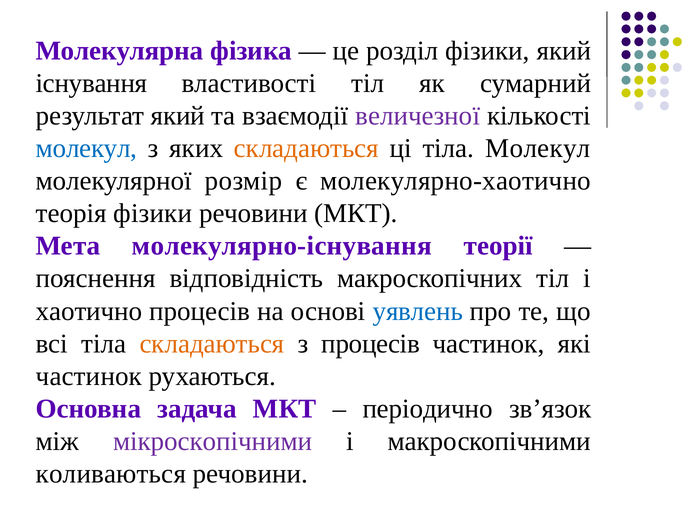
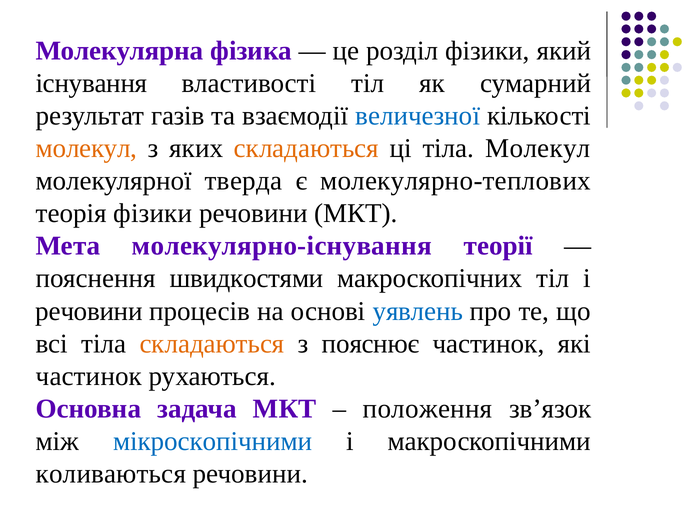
результат який: який -> газів (178, 116)
величезної colour: purple -> blue (418, 116)
молекул colour: blue -> orange (87, 148)
розмір: розмір -> тверда (244, 181)
молекулярно-хаотично: молекулярно-хаотично -> молекулярно-теплових (456, 181)
відповідність: відповідність -> швидкостями (247, 278)
хаотично: хаотично -> речовини (89, 311)
з процесів: процесів -> пояснює (371, 344)
періодично: періодично -> положення (428, 409)
мікроскопічними colour: purple -> blue (213, 441)
